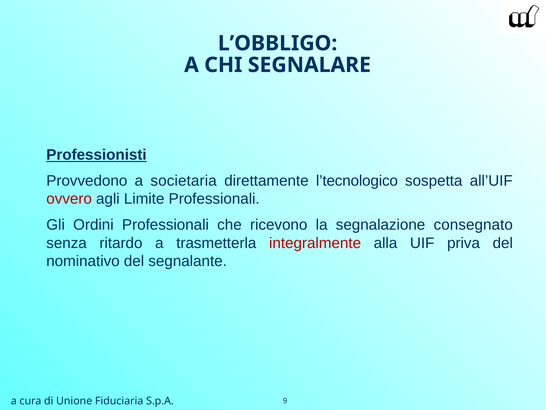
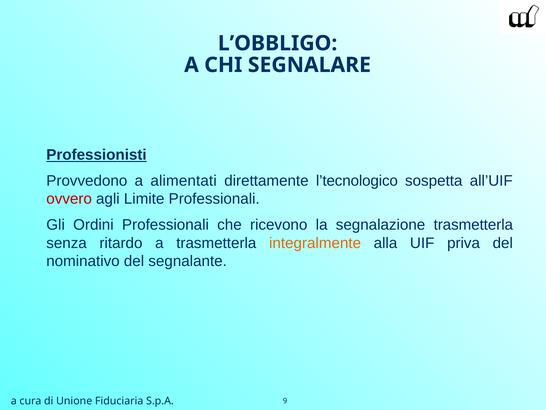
societaria: societaria -> alimentati (184, 180)
segnalazione consegnato: consegnato -> trasmetterla (473, 224)
integralmente colour: red -> orange (315, 243)
